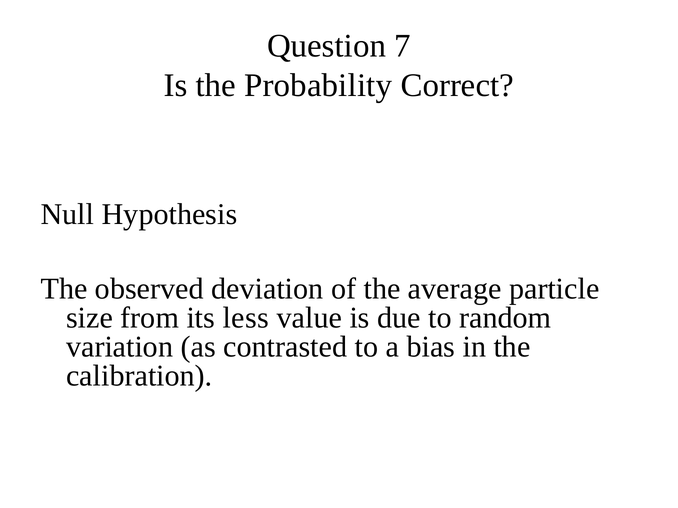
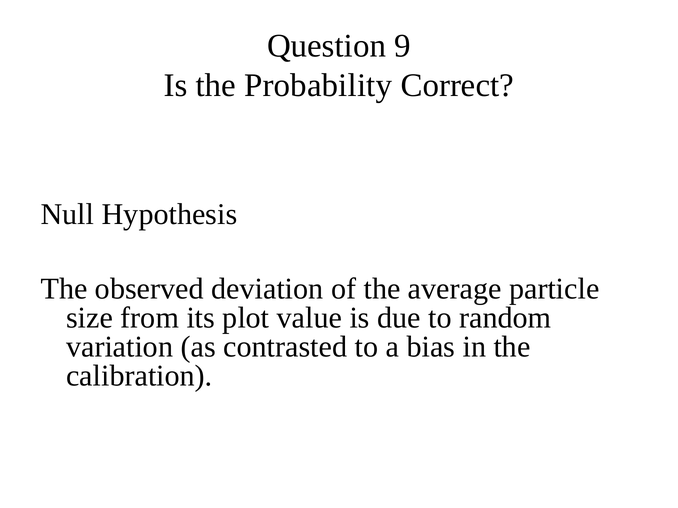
7: 7 -> 9 (402, 46)
less: less -> plot (246, 318)
